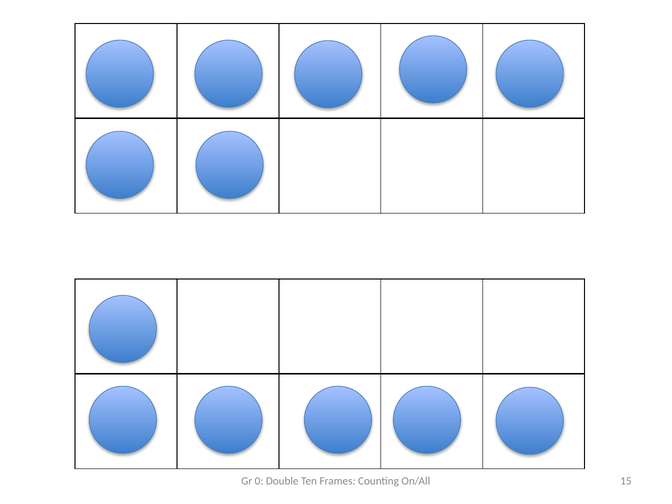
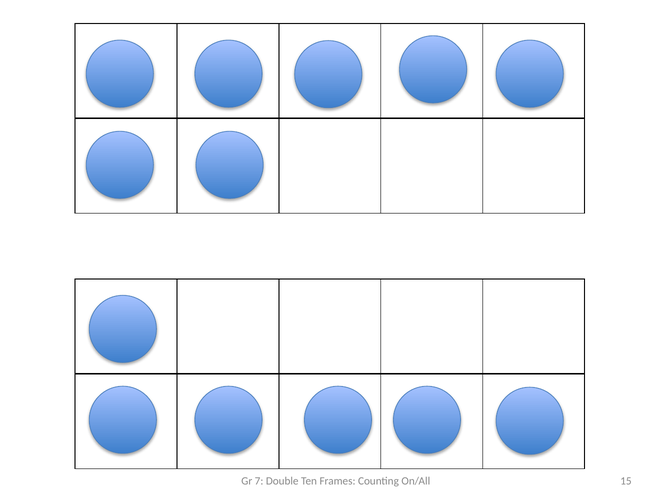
0: 0 -> 7 (259, 481)
